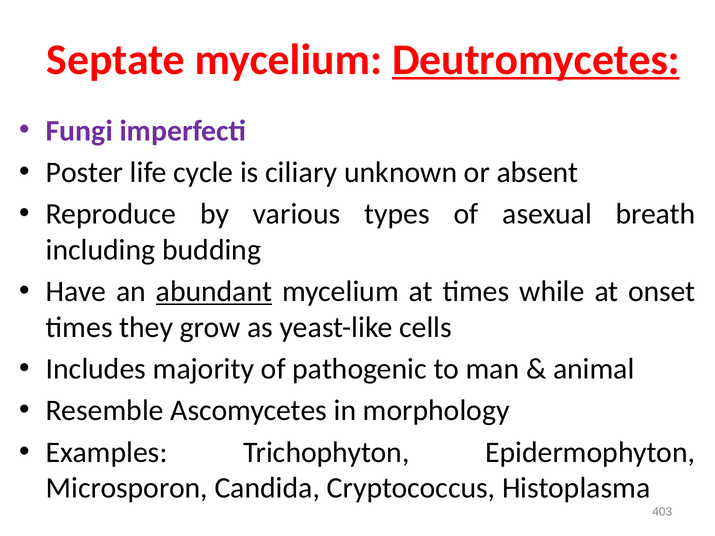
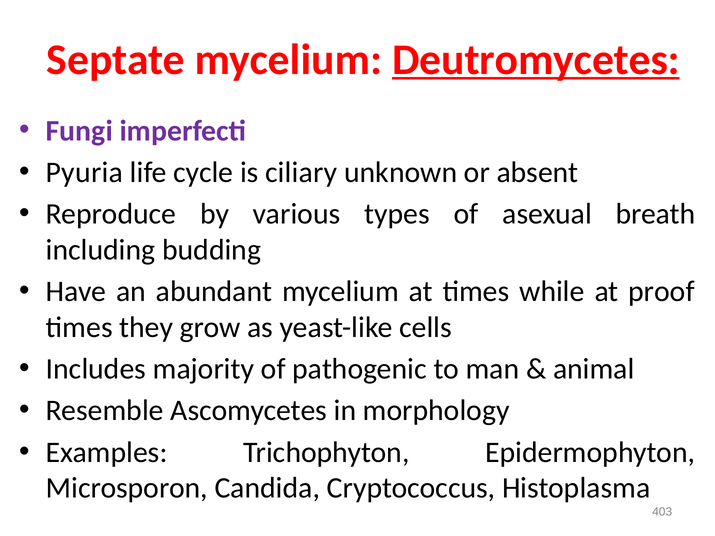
Poster: Poster -> Pyuria (84, 172)
abundant underline: present -> none (214, 292)
onset: onset -> proof (662, 292)
